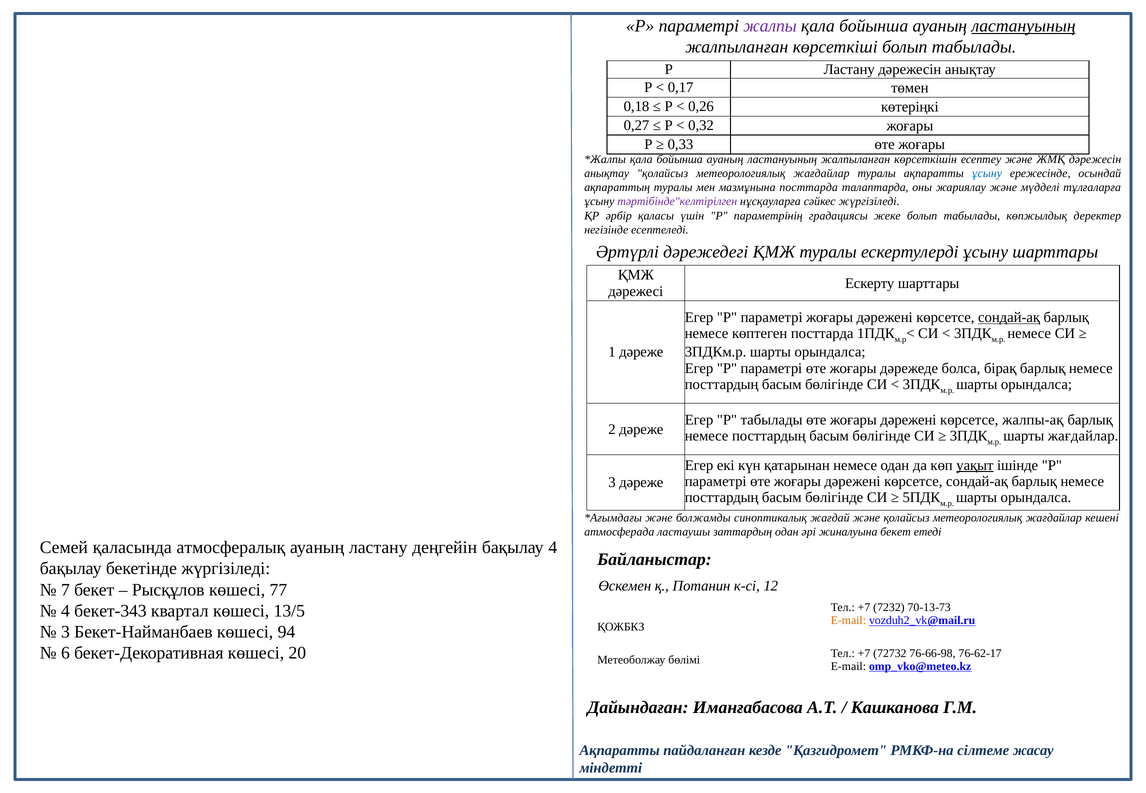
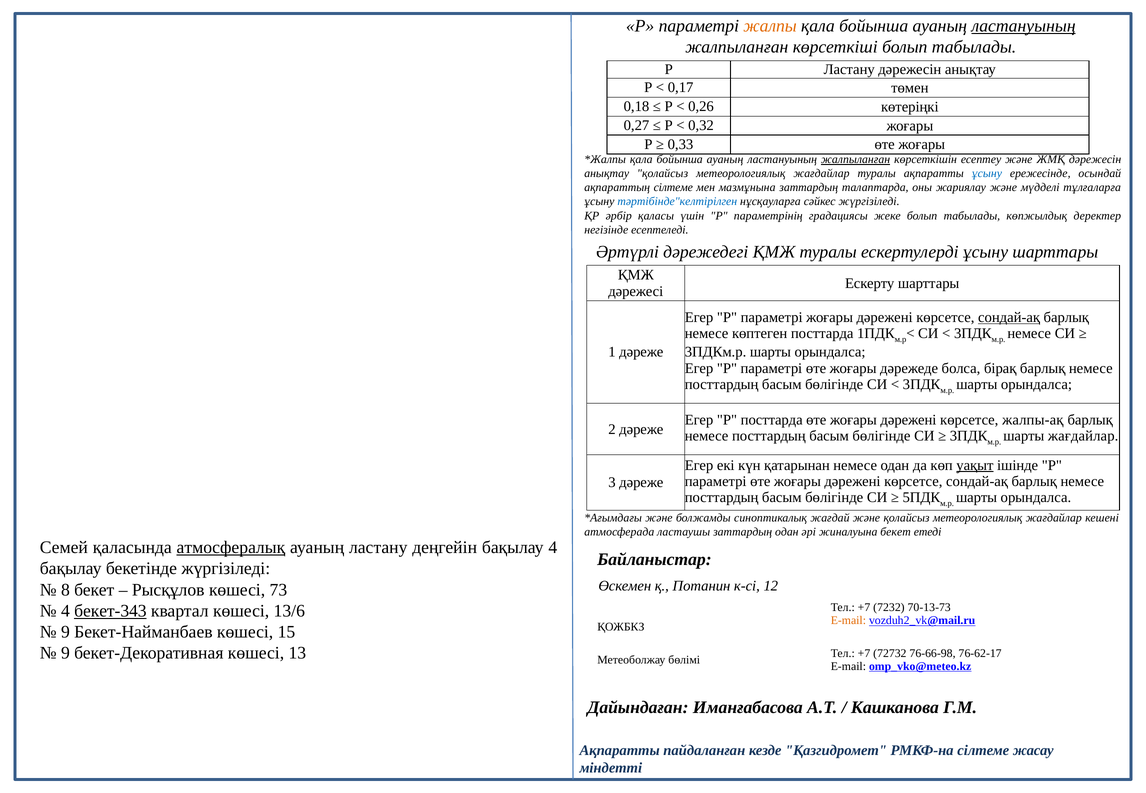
жалпы colour: purple -> orange (770, 26)
жалпыланған underline: none -> present (856, 159)
ақпараттың туралы: туралы -> сілтеме (673, 188)
мазмұнына посттарда: посттарда -> заттардың (809, 188)
тәртібінде"келтірілген colour: purple -> blue (677, 202)
Р табылады: табылады -> посттарда (772, 420)
атмосфералық underline: none -> present (231, 548)
7: 7 -> 8 (65, 590)
77: 77 -> 73 (278, 590)
бекет-343 underline: none -> present (110, 611)
13/5: 13/5 -> 13/6 (289, 611)
3: 3 -> 9 (65, 632)
94: 94 -> 15 (286, 632)
6: 6 -> 9 (65, 653)
20: 20 -> 13 (297, 653)
